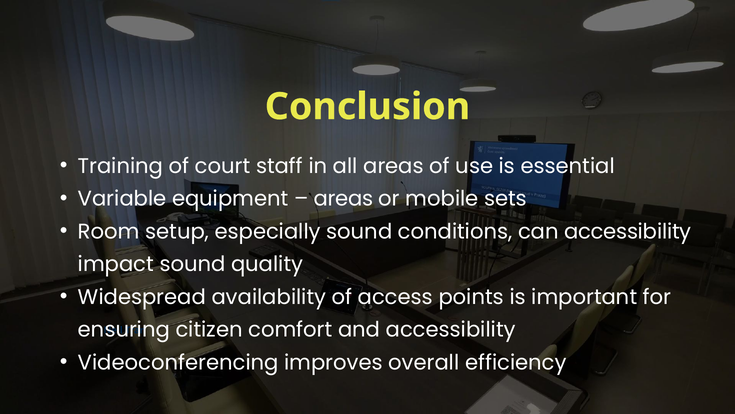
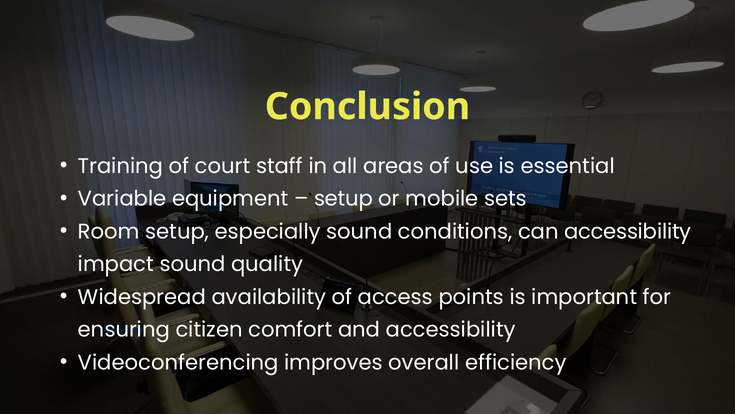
areas: areas -> setup (344, 199)
